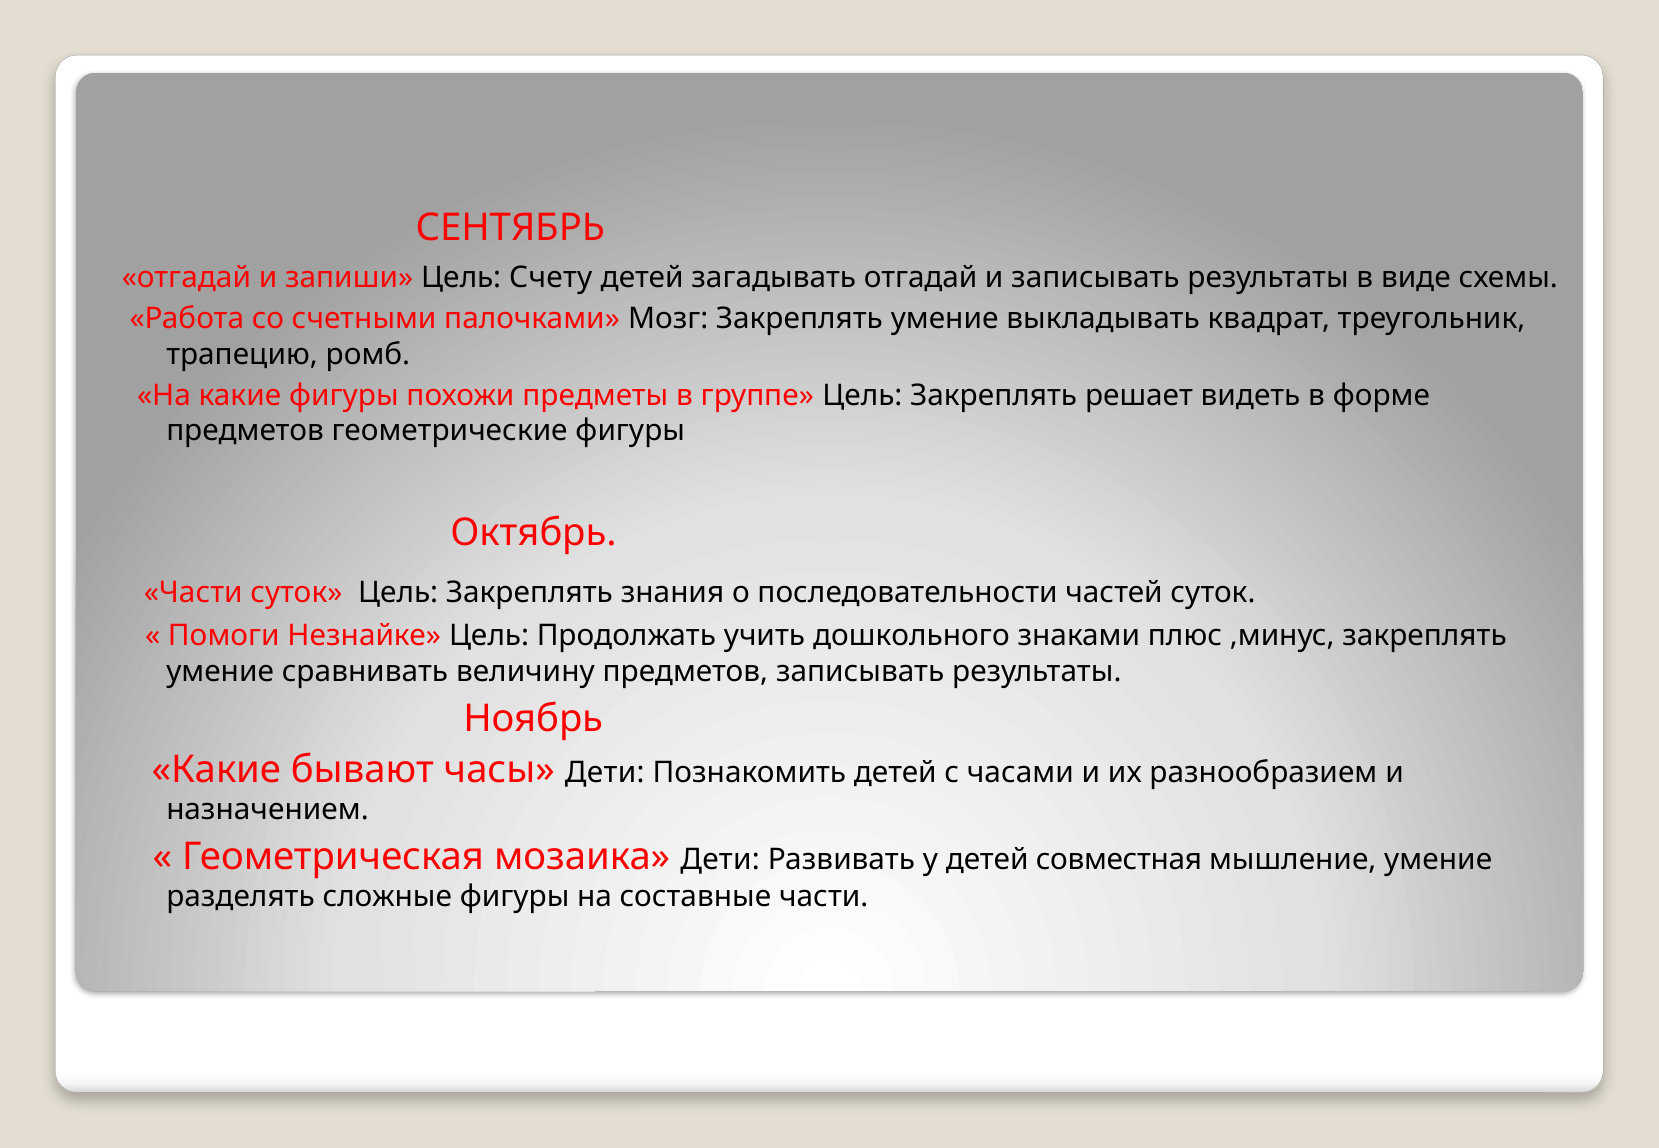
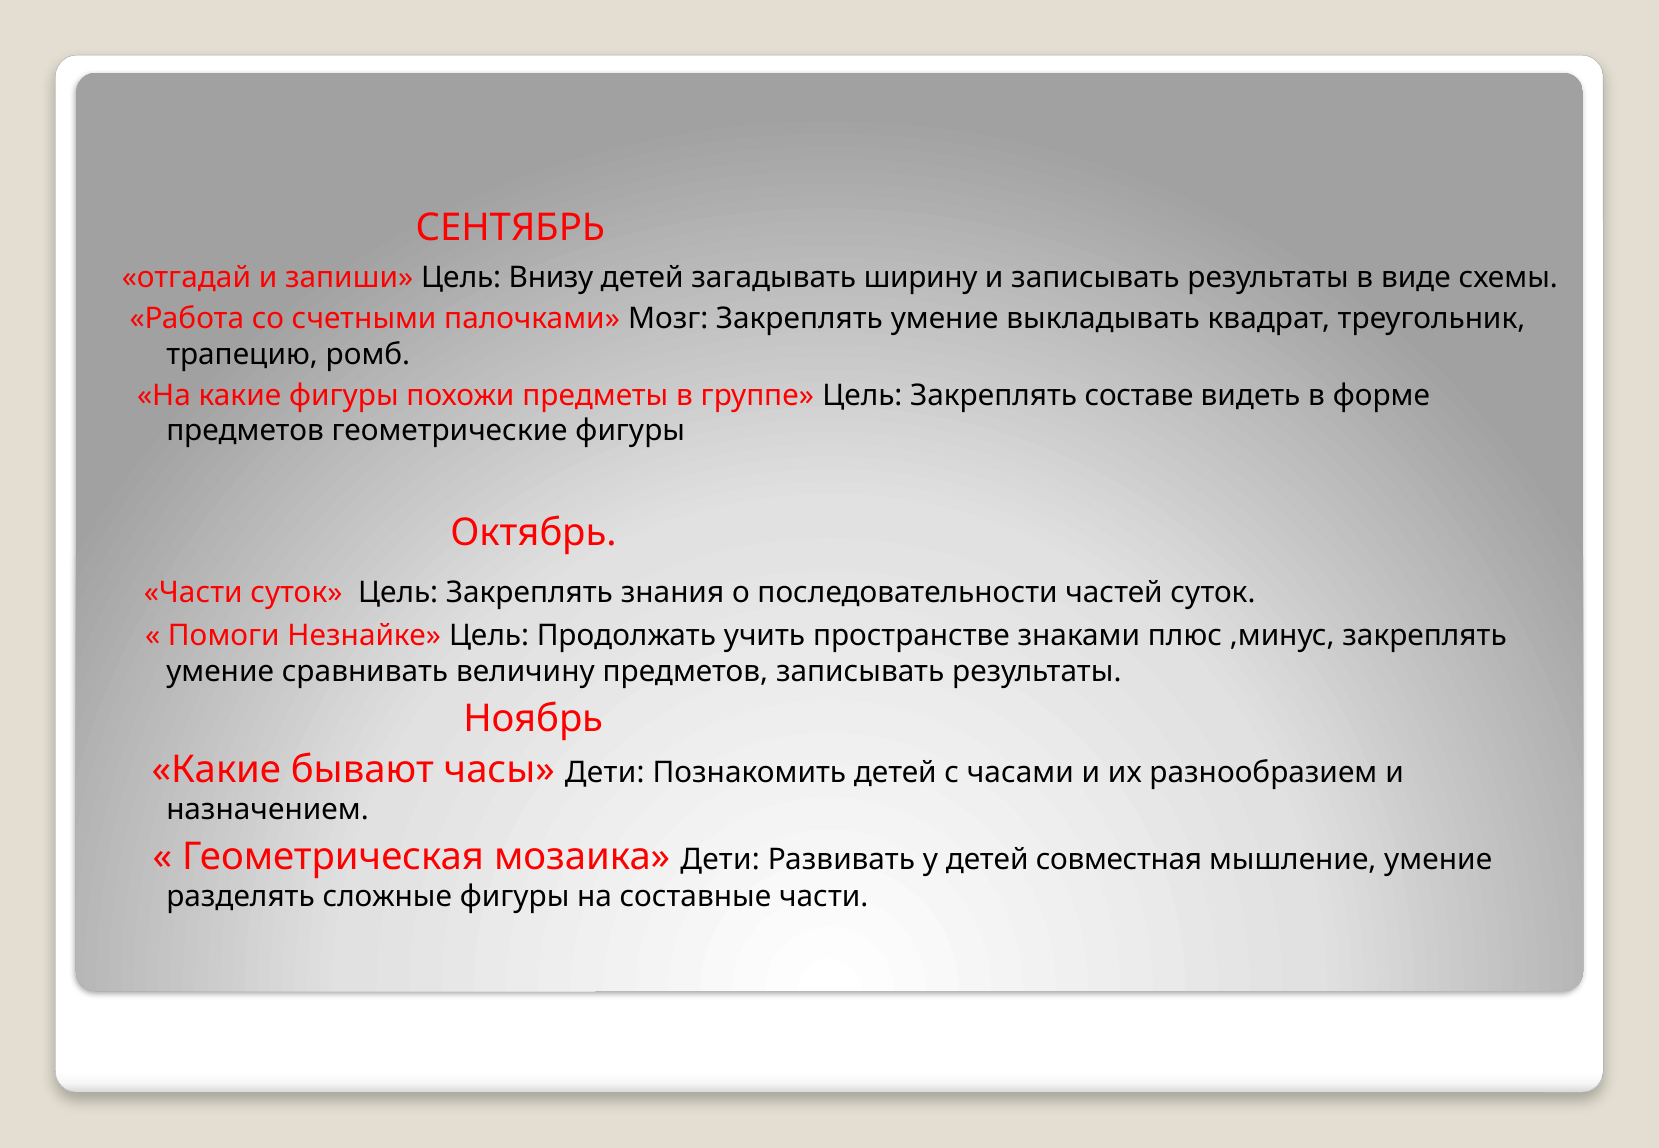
Счету: Счету -> Внизу (551, 278)
загадывать отгадай: отгадай -> ширину (921, 278)
решает: решает -> составе (1139, 396)
дошкольного: дошкольного -> пространстве (911, 636)
